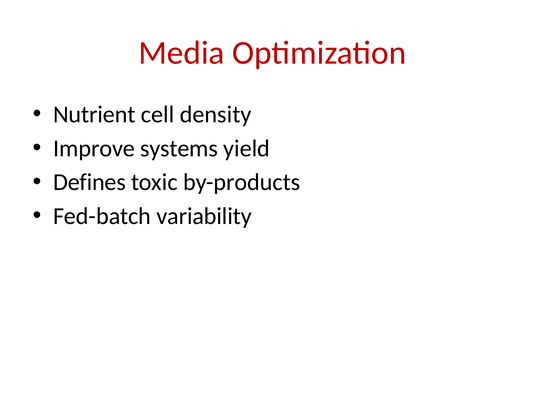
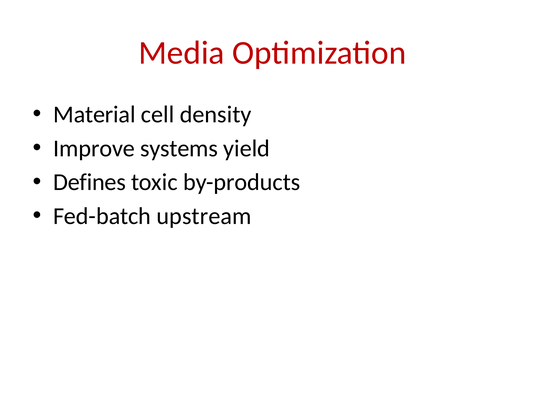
Nutrient: Nutrient -> Material (94, 114)
variability: variability -> upstream (204, 216)
